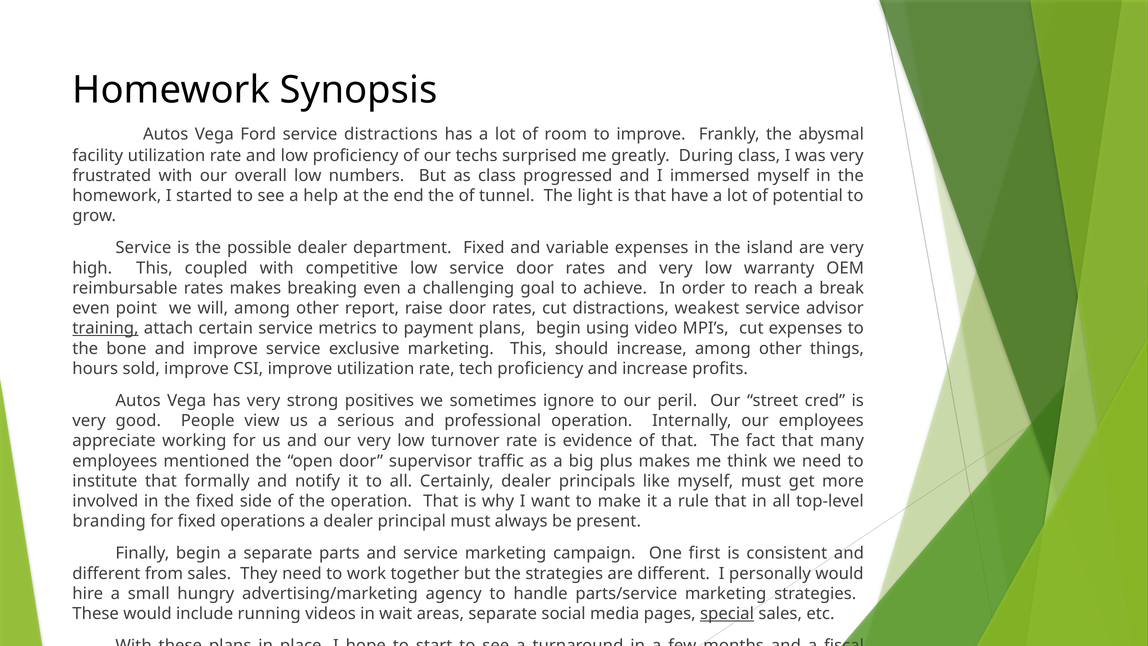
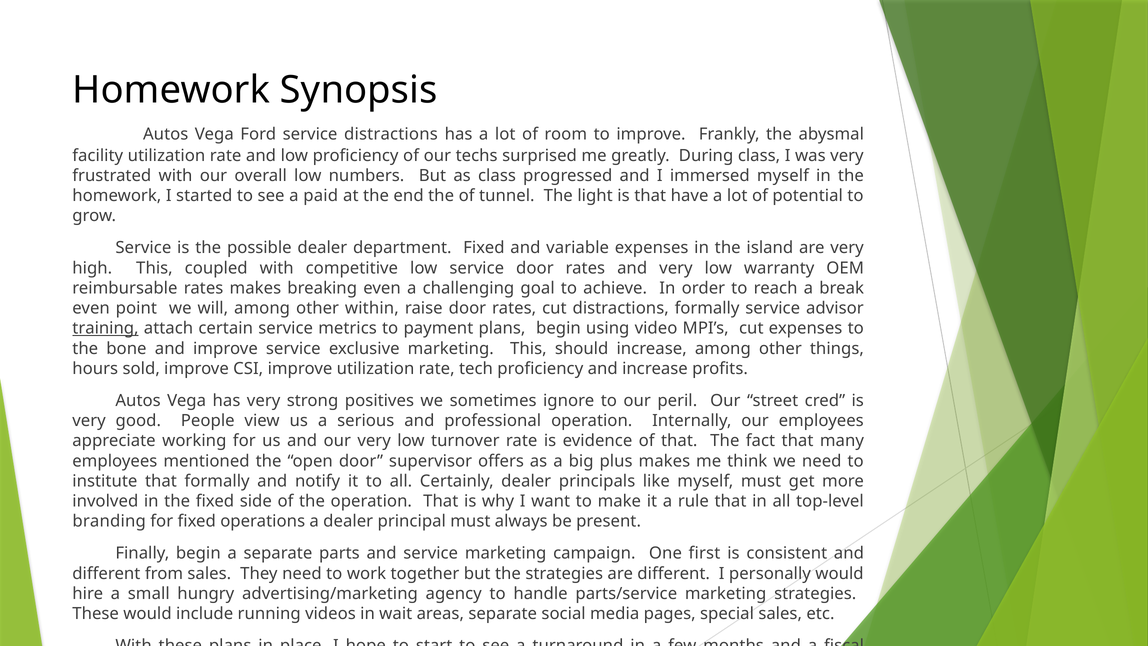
help: help -> paid (321, 196)
report: report -> within (372, 308)
distractions weakest: weakest -> formally (707, 308)
traffic: traffic -> offers (501, 461)
special underline: present -> none (727, 614)
